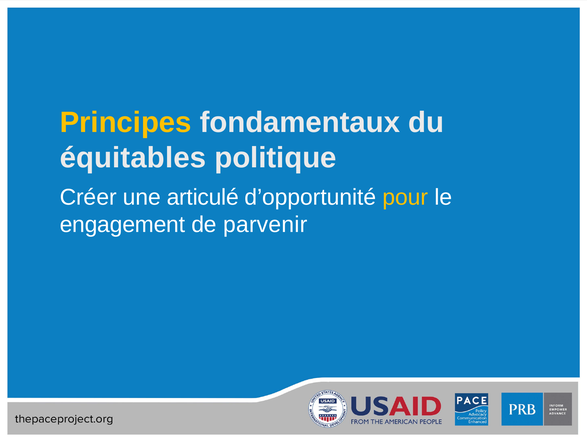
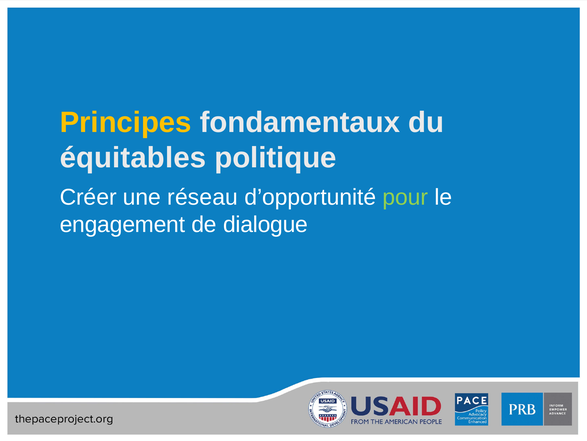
articulé: articulé -> réseau (203, 197)
pour colour: yellow -> light green (405, 197)
parvenir: parvenir -> dialogue (266, 224)
